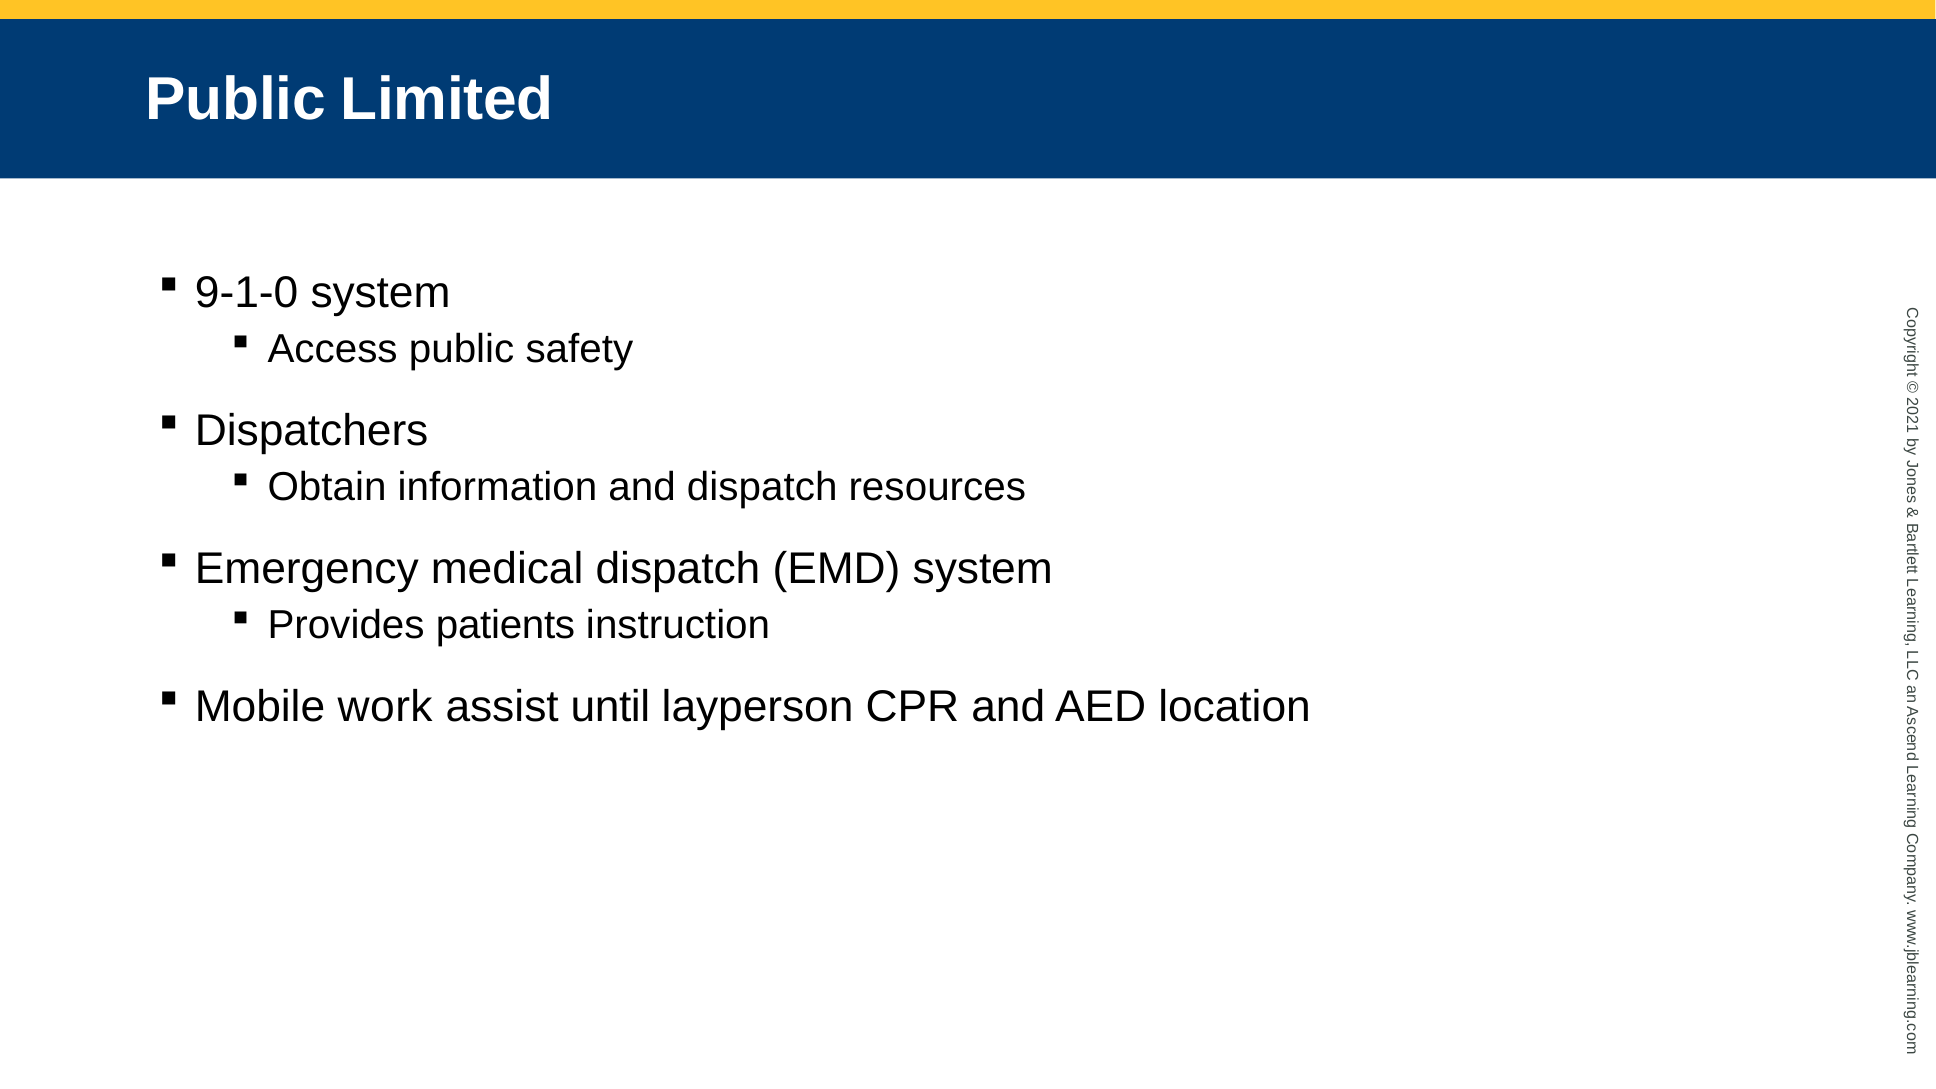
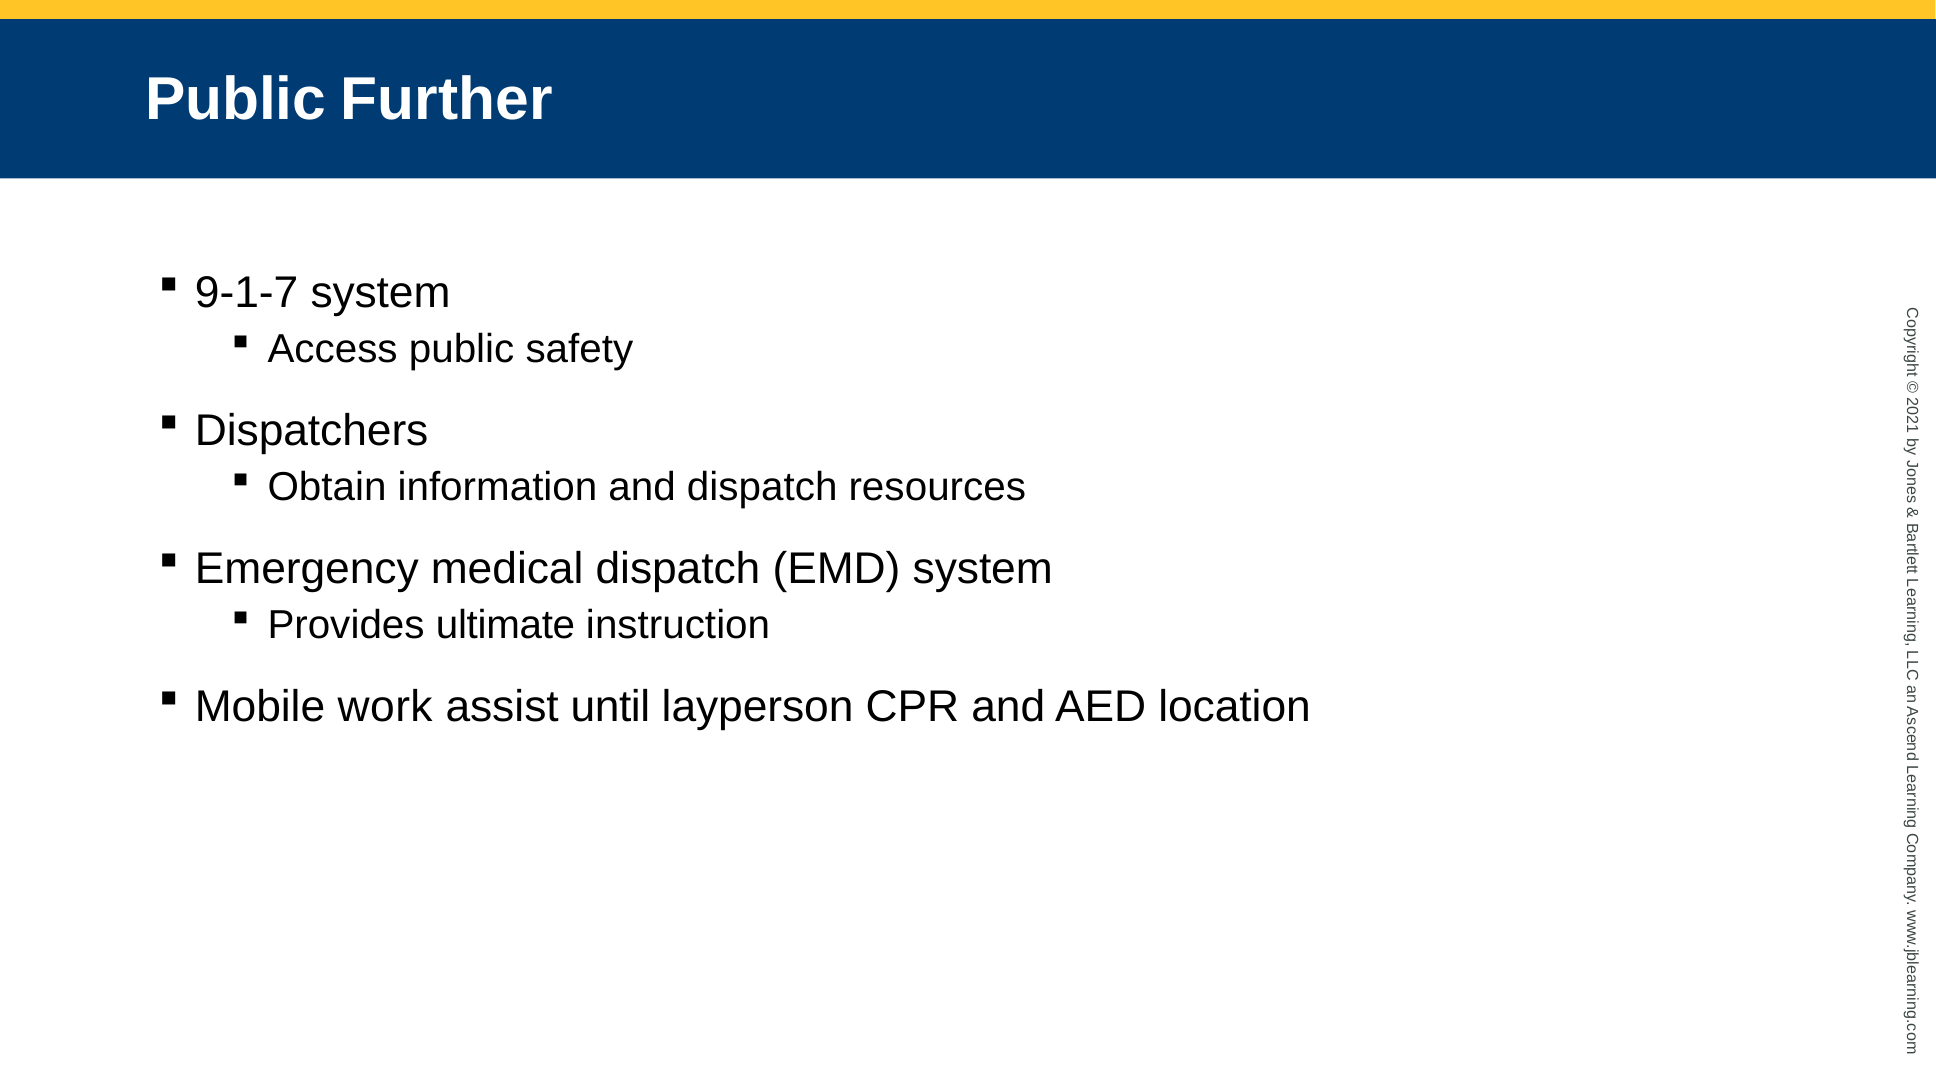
Limited: Limited -> Further (447, 99)
9-1-0: 9-1-0 -> 9-1-7 (247, 293)
patients: patients -> ultimate (506, 625)
